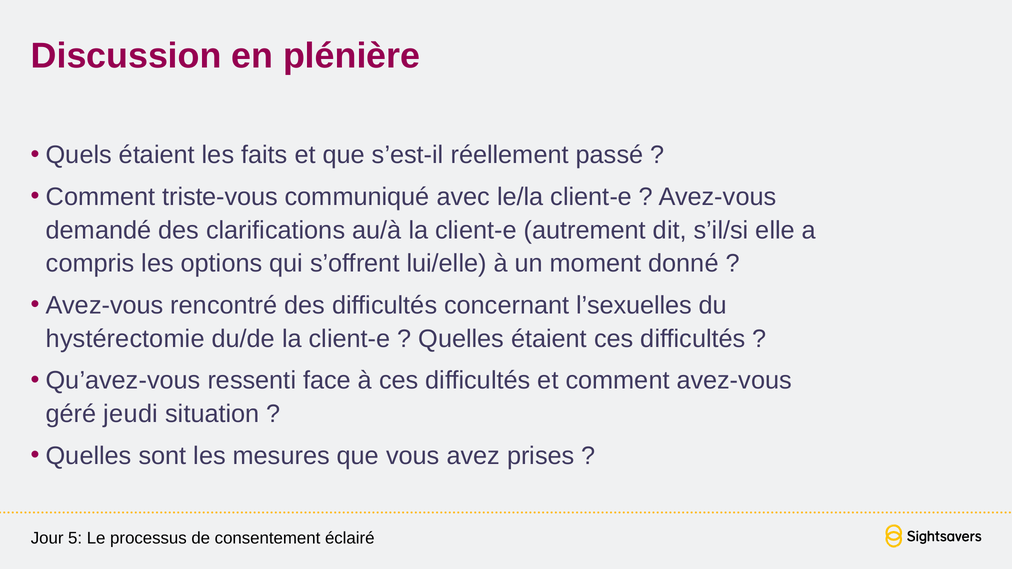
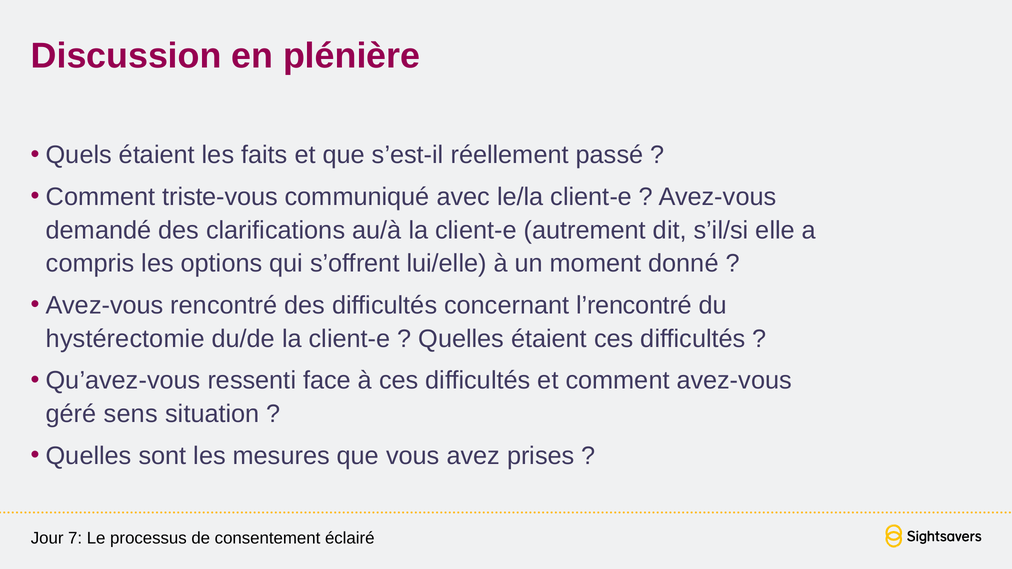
l’sexuelles: l’sexuelles -> l’rencontré (634, 306)
jeudi: jeudi -> sens (131, 414)
5: 5 -> 7 (75, 539)
